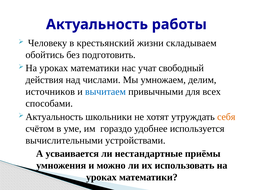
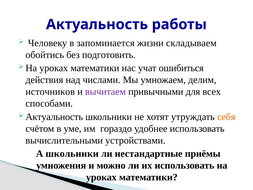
крестьянский: крестьянский -> запоминается (106, 43)
свободный: свободный -> ошибиться (181, 68)
вычитаем colour: blue -> purple (105, 92)
удобнее используется: используется -> использовать (197, 128)
А усваивается: усваивается -> школьники (72, 153)
